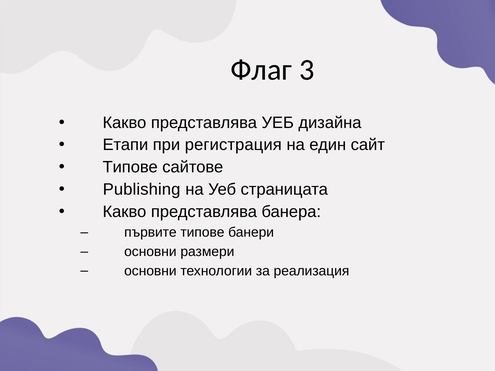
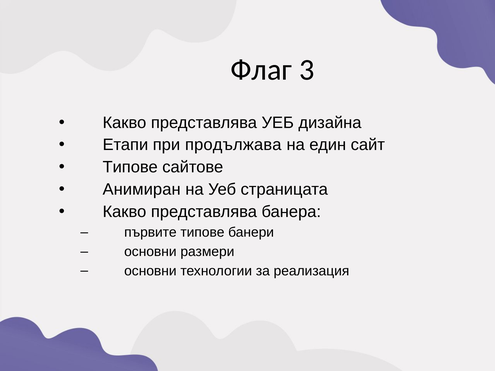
регистрация: регистрация -> продължава (233, 145)
Publishing: Publishing -> Анимиран (142, 189)
